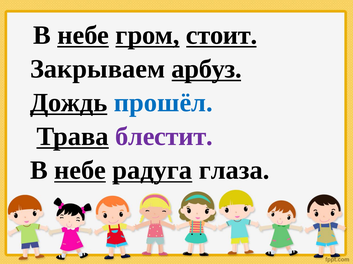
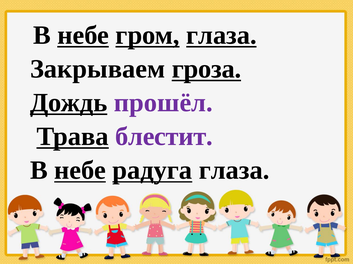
гром стоит: стоит -> глаза (221, 35)
арбуз: арбуз -> гроза (206, 69)
прошёл colour: blue -> purple (163, 103)
